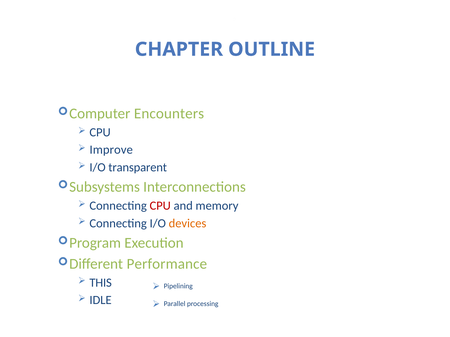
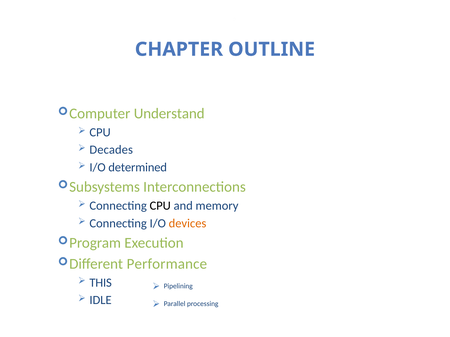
Encounters: Encounters -> Understand (169, 114)
Improve: Improve -> Decades (111, 150)
transparent: transparent -> determined (138, 168)
CPU colour: red -> black (160, 206)
